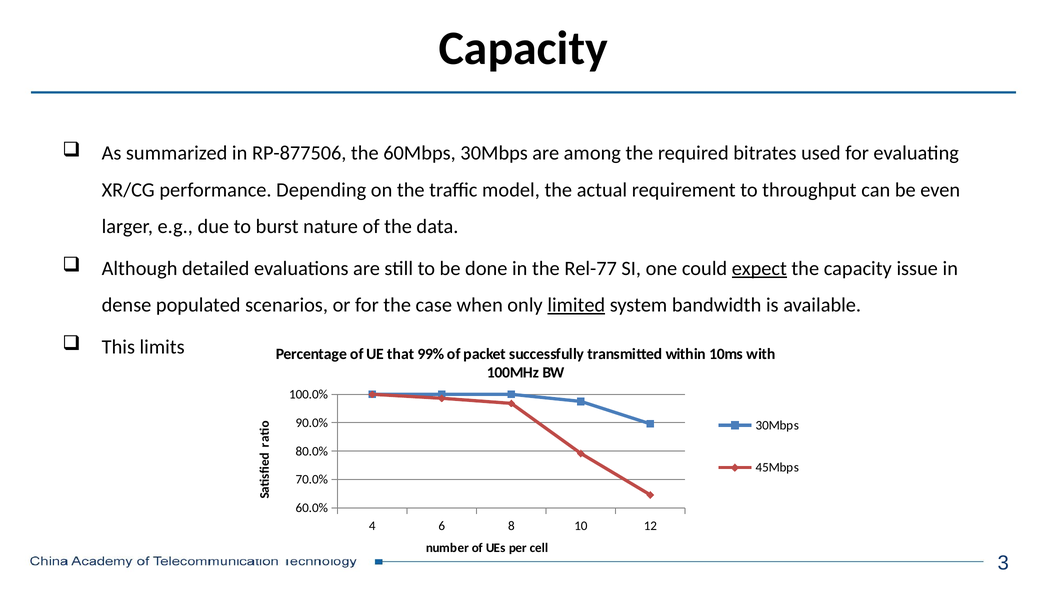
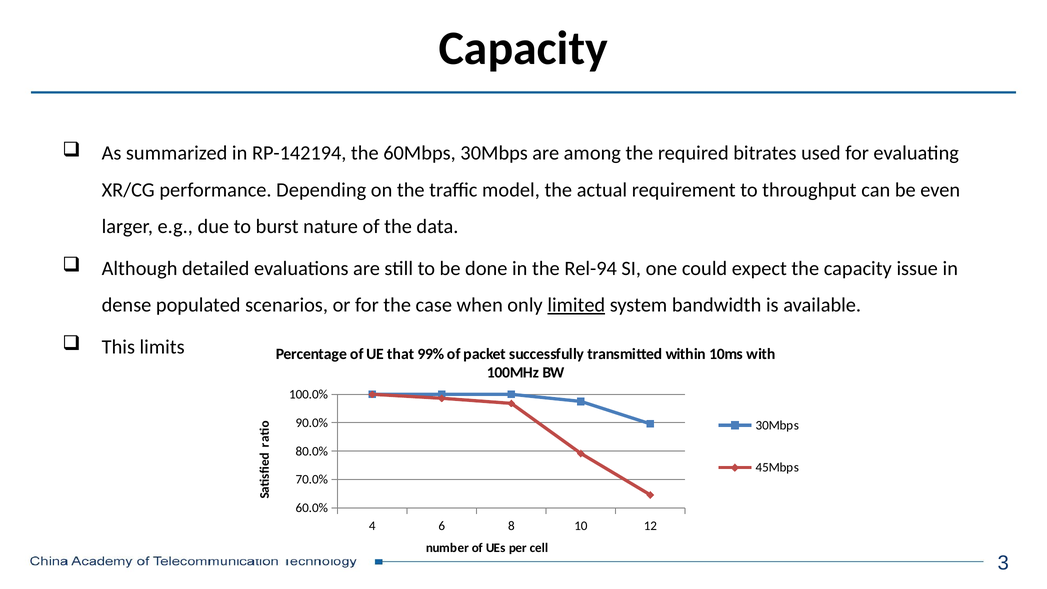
RP-877506: RP-877506 -> RP-142194 (299, 153)
Rel-77: Rel-77 -> Rel-94 (591, 268)
expect underline: present -> none (759, 268)
